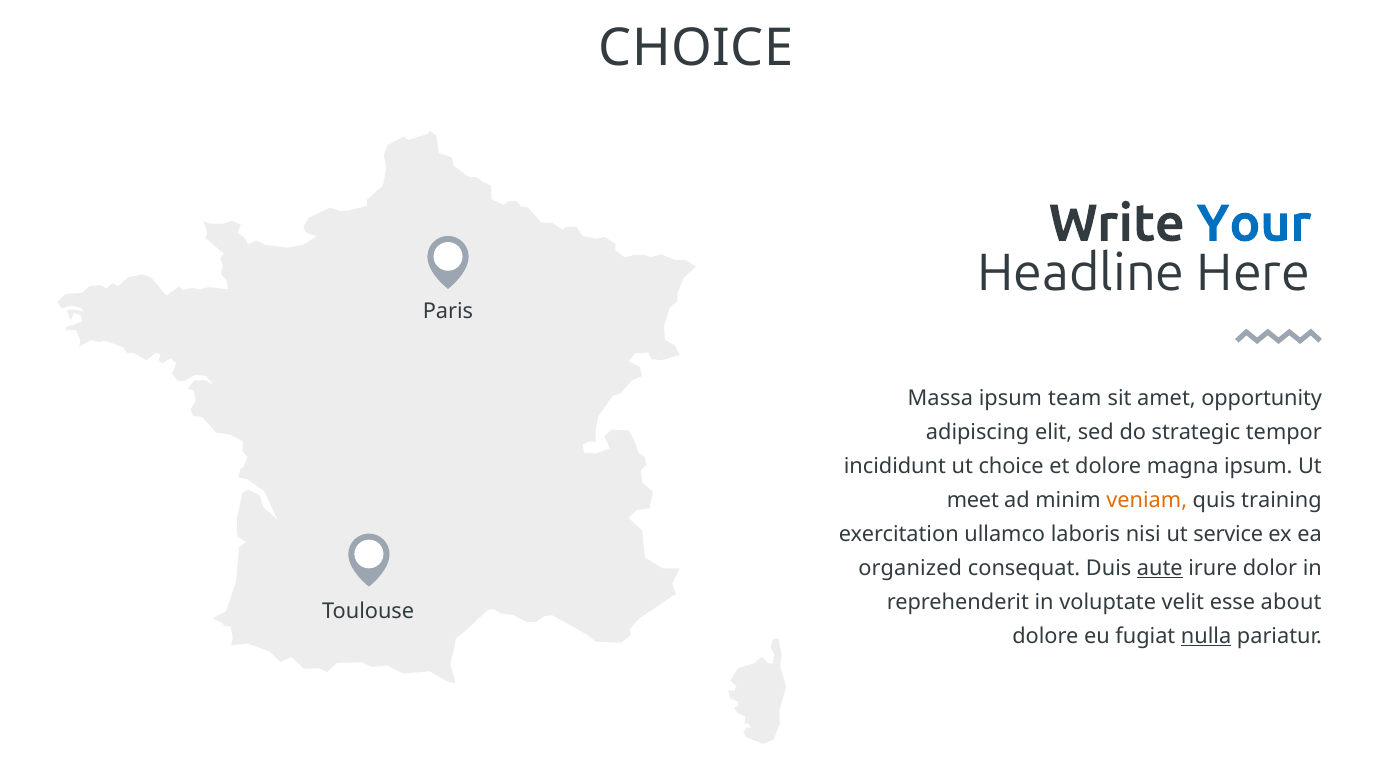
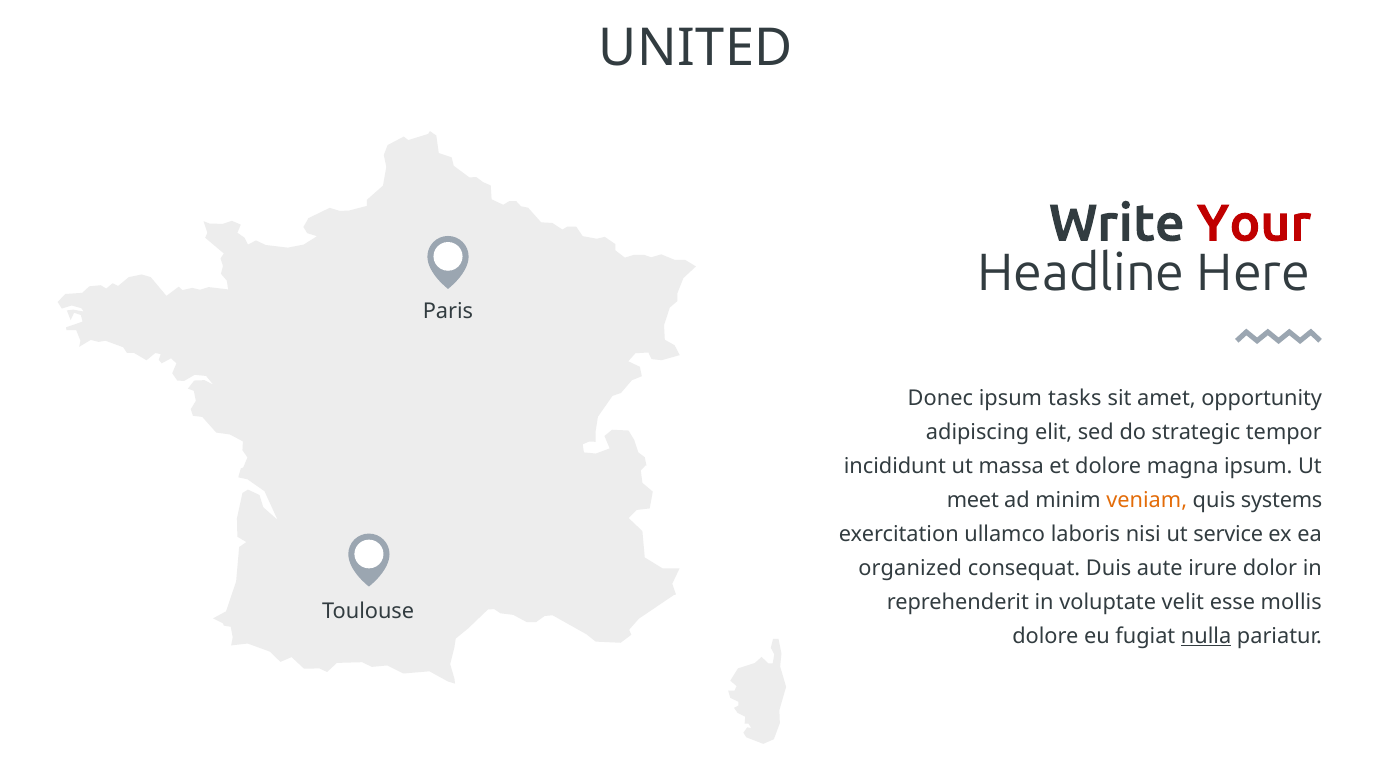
CHOICE: CHOICE -> UNITED (696, 48)
Your colour: blue -> red (1254, 223)
Massa: Massa -> Donec (940, 398)
team: team -> tasks (1075, 398)
ut choice: choice -> massa (1011, 466)
training: training -> systems (1282, 500)
aute underline: present -> none (1160, 568)
about: about -> mollis (1291, 602)
